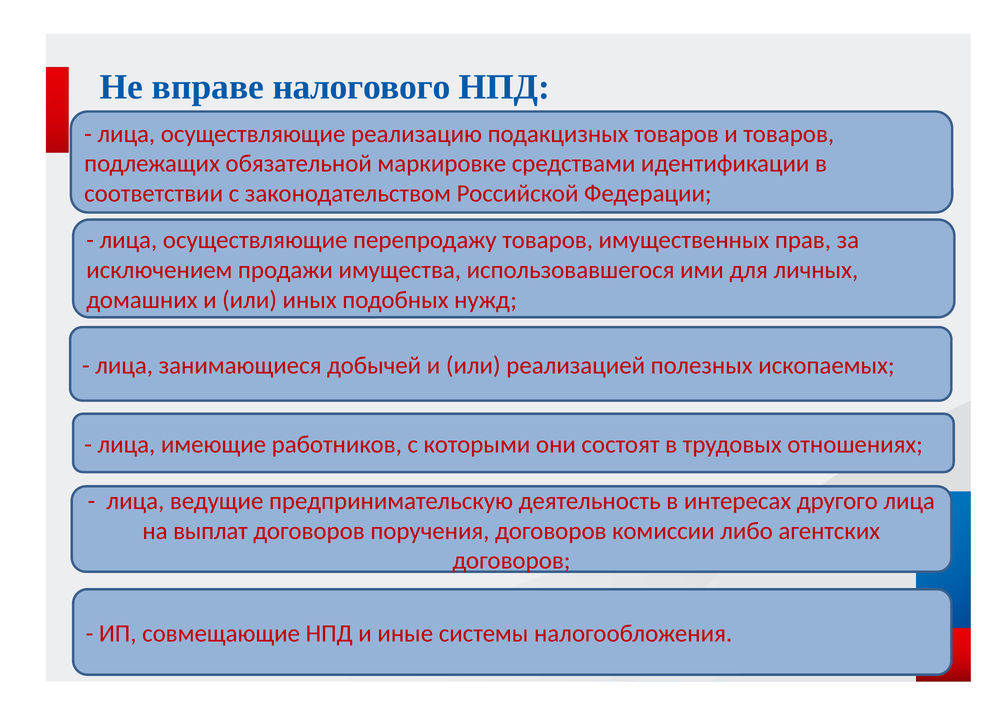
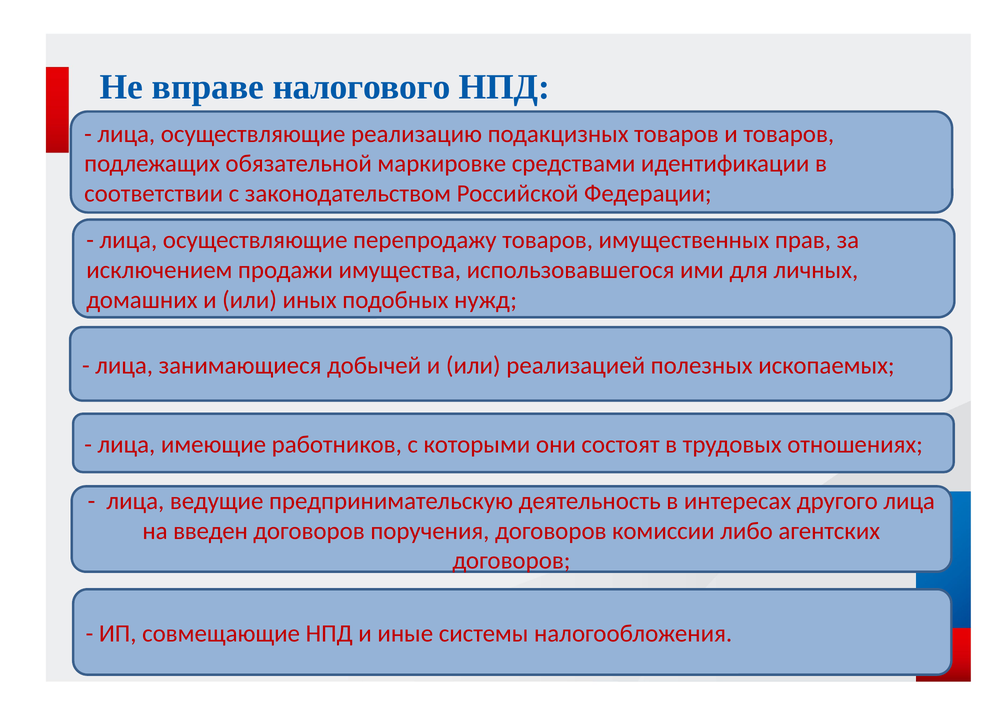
выплат: выплат -> введен (210, 530)
